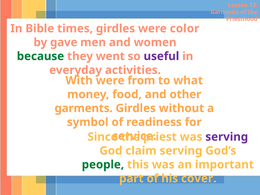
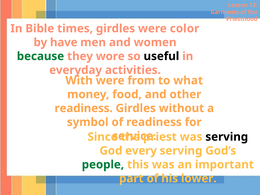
gave: gave -> have (64, 42)
went: went -> wore (110, 56)
useful colour: purple -> black (161, 56)
garments: garments -> readiness (84, 108)
serving colour: purple -> black (227, 137)
claim: claim -> every (141, 151)
cover: cover -> lower (199, 178)
